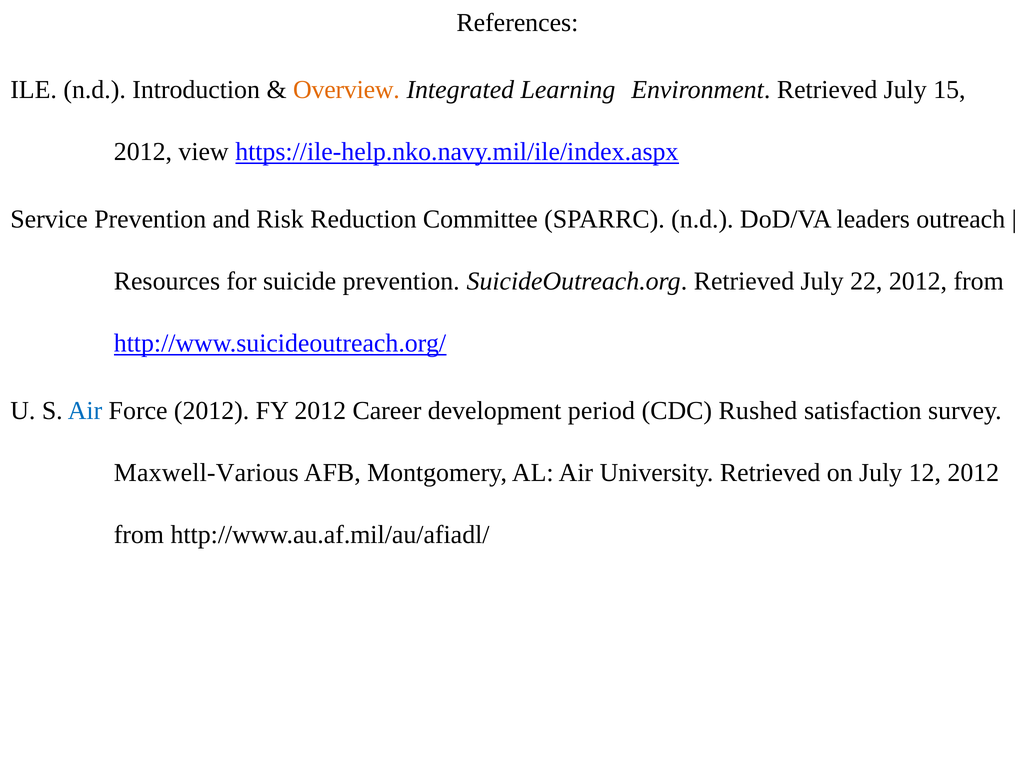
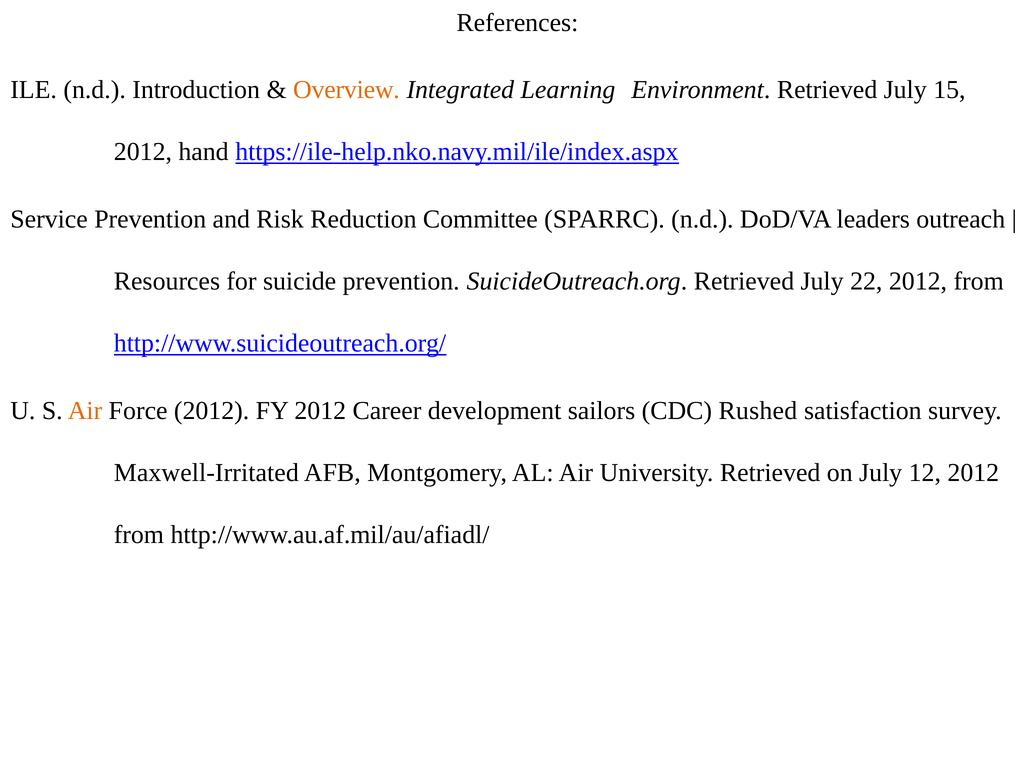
view: view -> hand (204, 152)
Air colour: blue -> orange (85, 411)
period: period -> sailors (602, 411)
Maxwell-Various: Maxwell-Various -> Maxwell-Irritated (206, 473)
